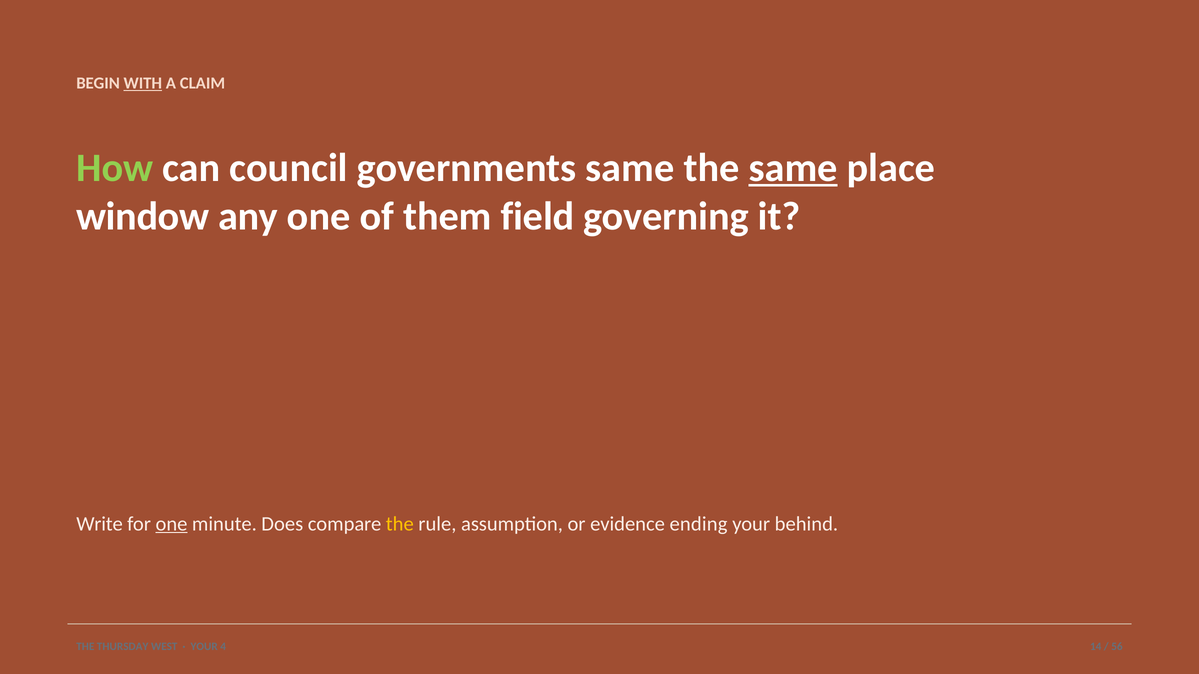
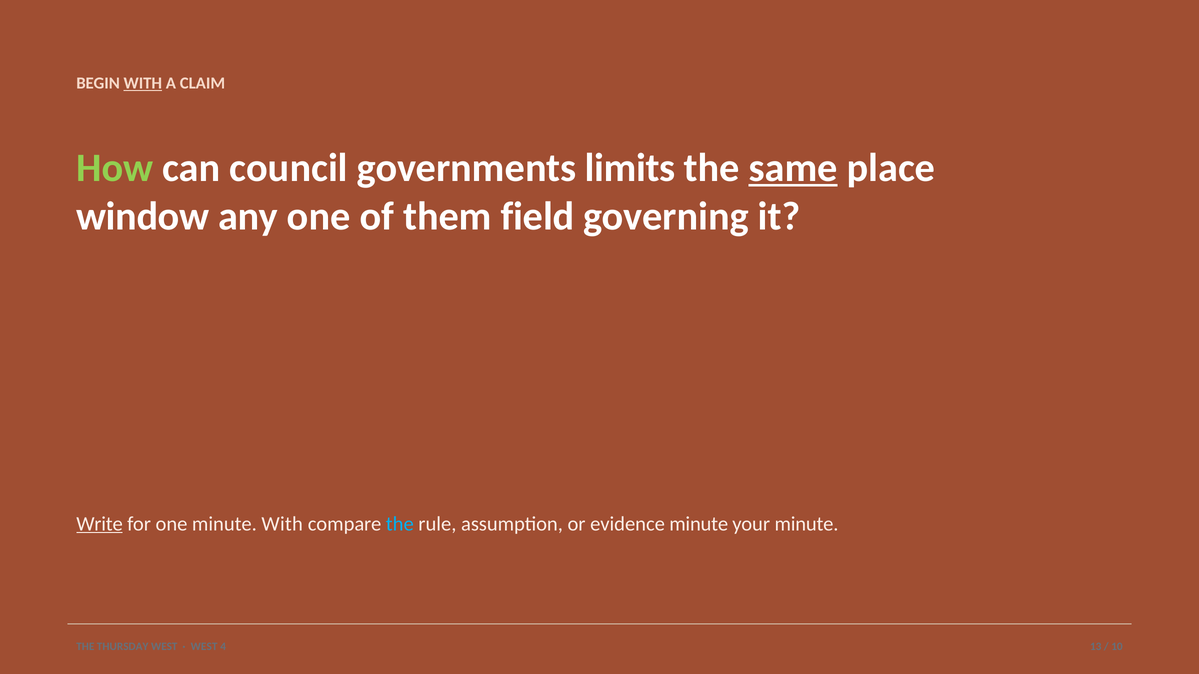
governments same: same -> limits (630, 168)
Write underline: none -> present (100, 524)
one underline: present -> none (172, 524)
minute Does: Does -> With (282, 524)
the colour: yellow -> light blue (400, 524)
evidence ending: ending -> minute (699, 524)
your behind: behind -> minute (807, 524)
YOUR: YOUR -> WEST (204, 647)
14: 14 -> 13 (1096, 647)
56: 56 -> 10 (1117, 647)
